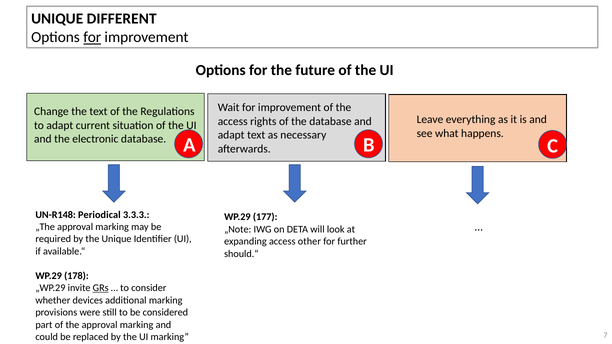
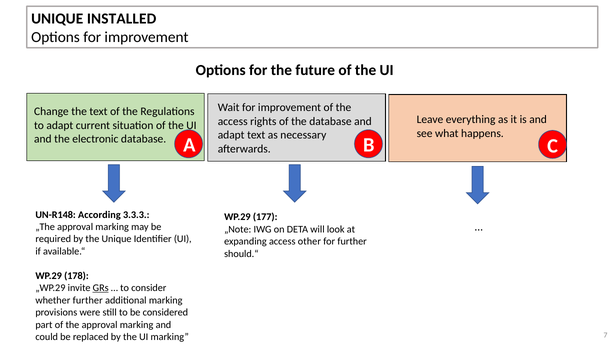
DIFFERENT: DIFFERENT -> INSTALLED (122, 19)
for underline: present -> none (92, 37)
Periodical: Periodical -> According (99, 215)
whether devices: devices -> further (88, 300)
